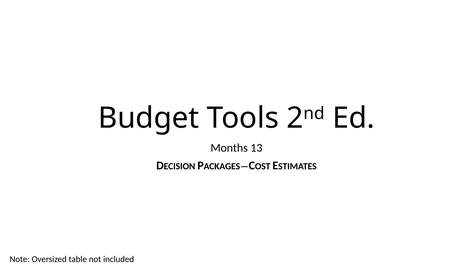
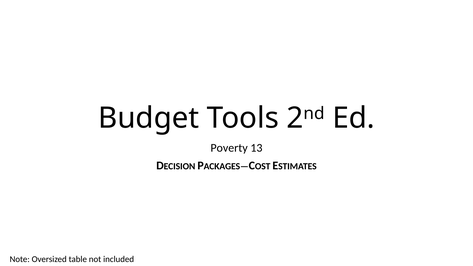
Months: Months -> Poverty (229, 148)
